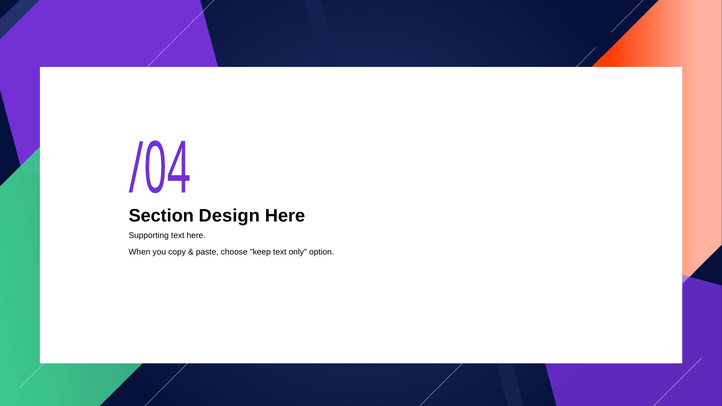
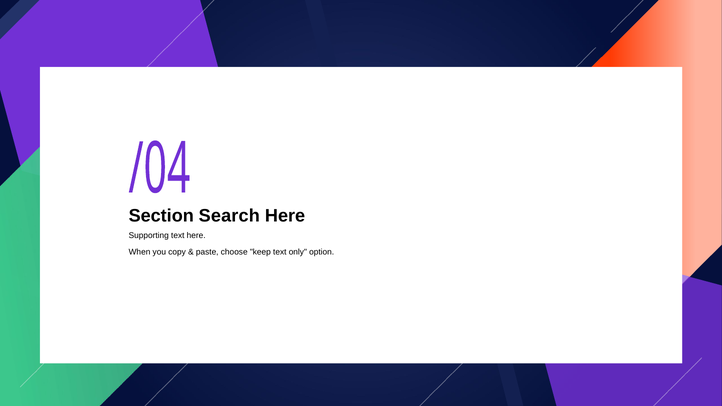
Design: Design -> Search (229, 216)
